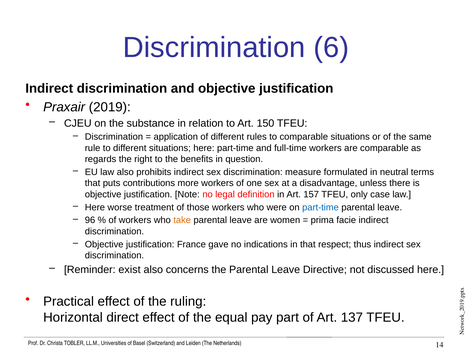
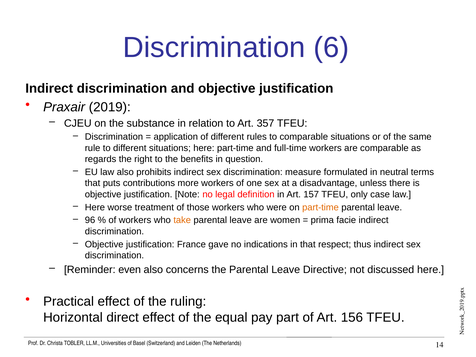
150: 150 -> 357 (265, 123)
part-time colour: blue -> orange (320, 207)
exist: exist -> even (130, 270)
137: 137 -> 156 (352, 317)
